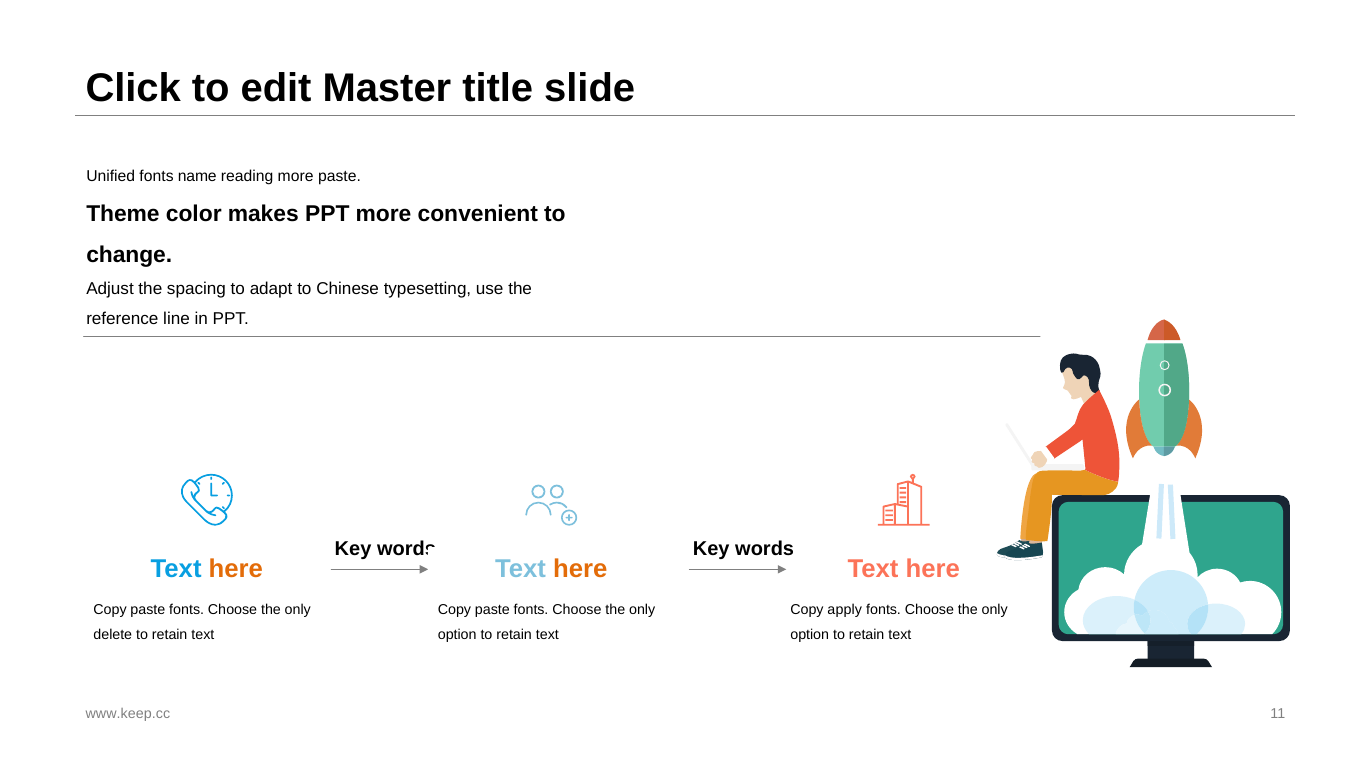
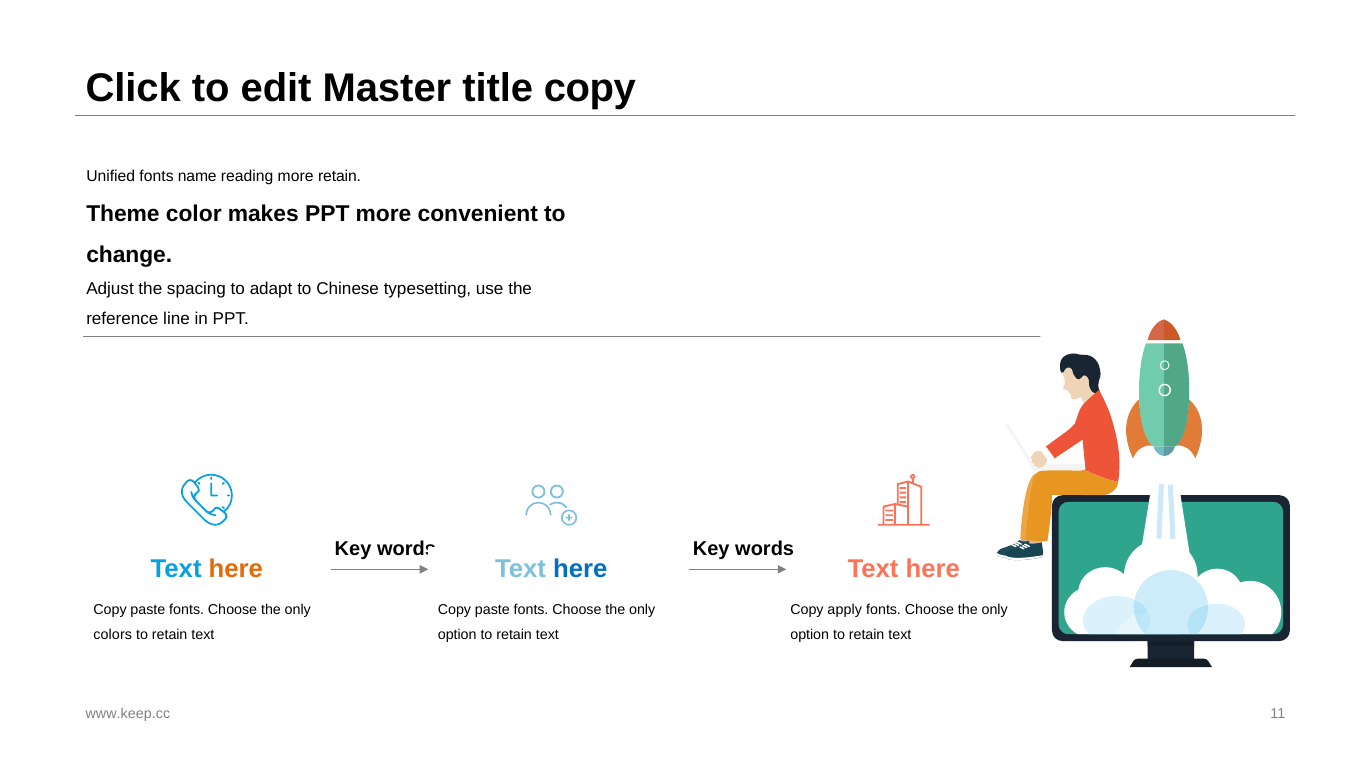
title slide: slide -> copy (590, 89)
more paste: paste -> retain (340, 176)
here colour: orange -> blue (580, 570)
delete: delete -> colors (113, 635)
